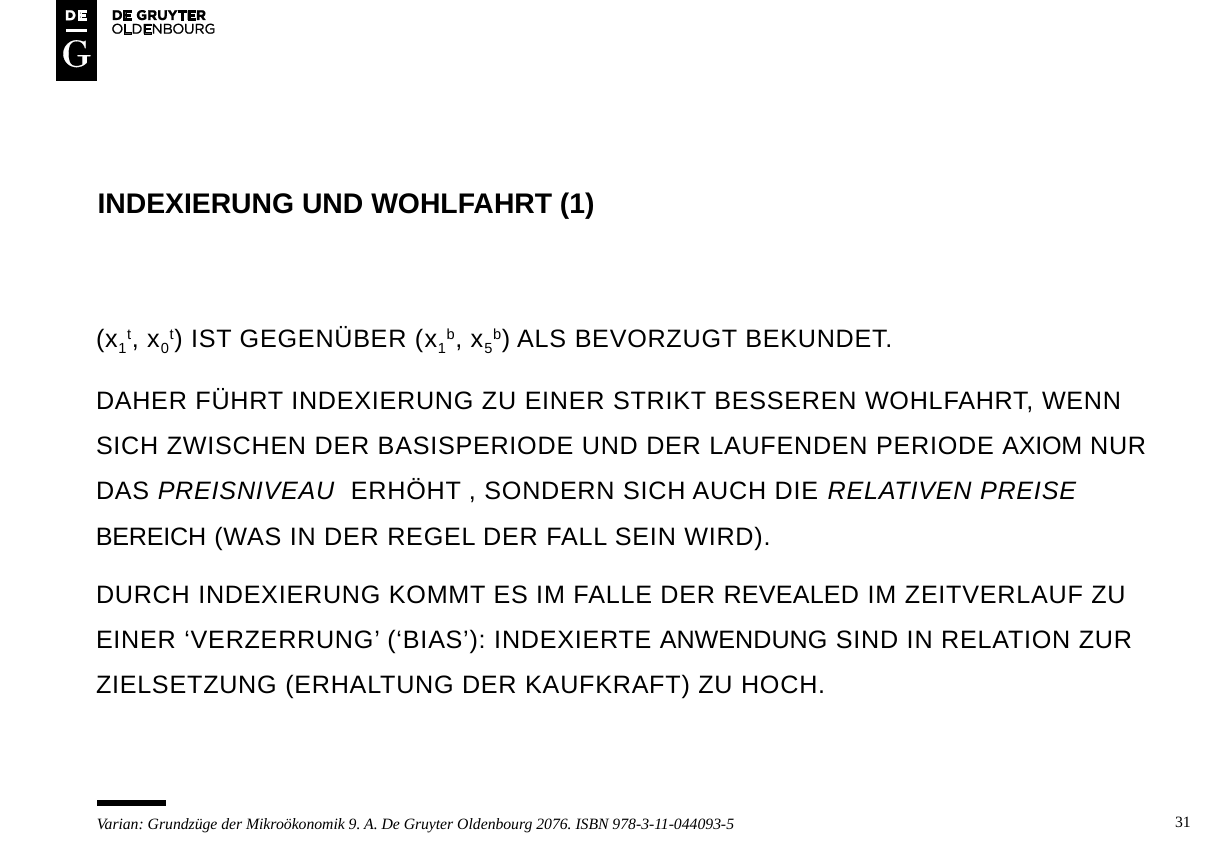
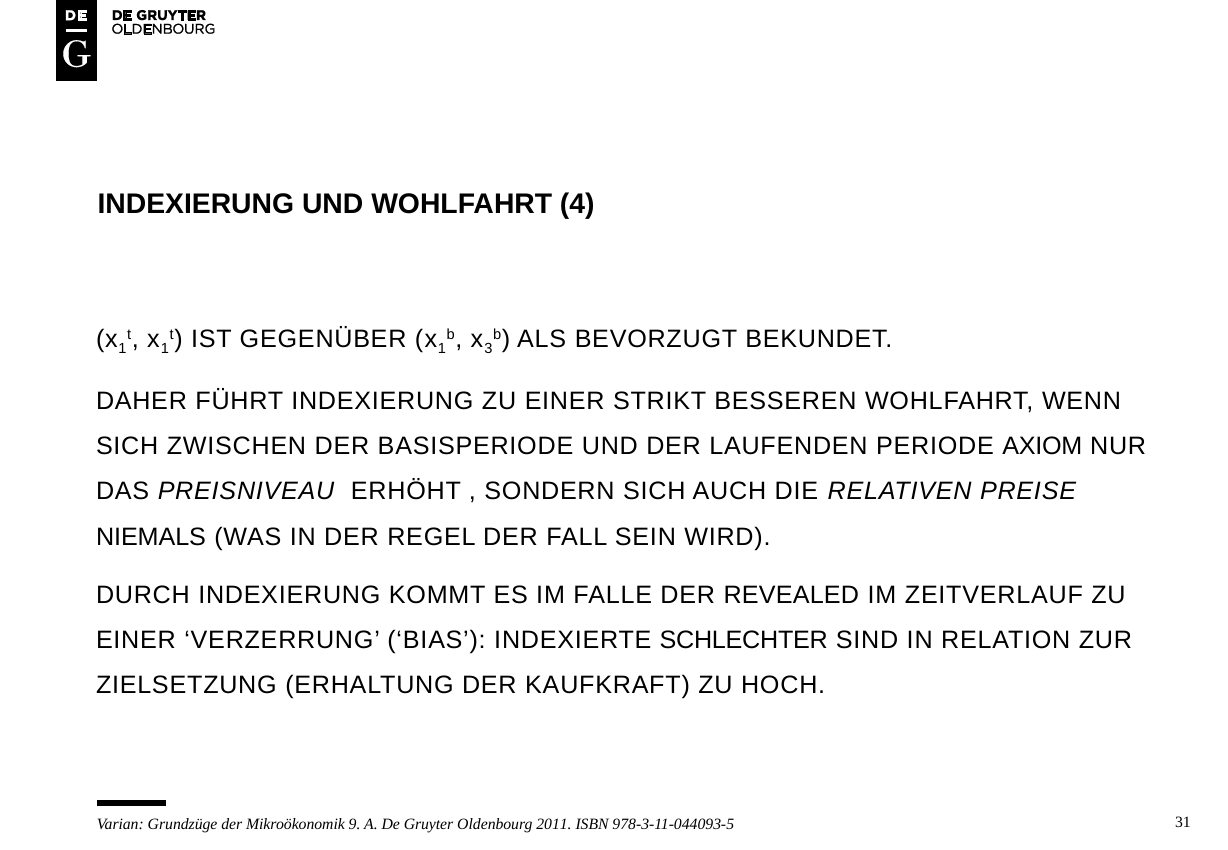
WOHLFAHRT 1: 1 -> 4 (577, 205)
0: 0 -> 1 (165, 349)
5: 5 -> 3 (488, 349)
BEREICH: BEREICH -> NIEMALS (151, 537)
ANWENDUNG: ANWENDUNG -> SCHLECHTER (744, 640)
2076: 2076 -> 2011 (554, 825)
